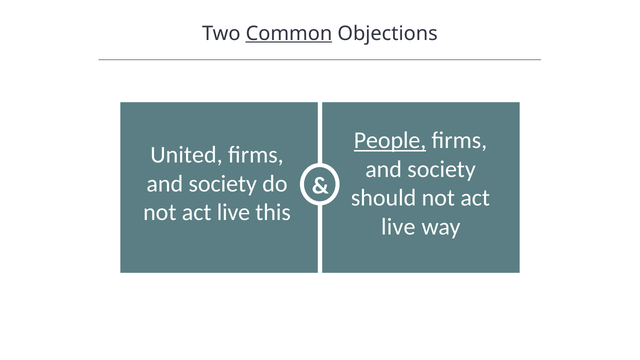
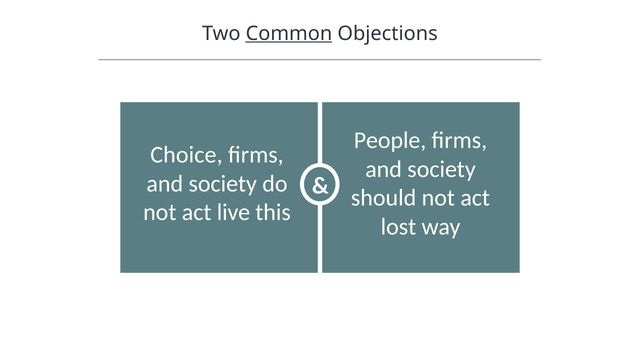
People underline: present -> none (390, 140)
United: United -> Choice (186, 155)
live: live -> lost (398, 227)
